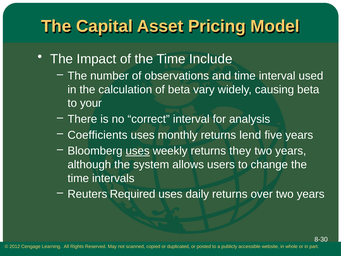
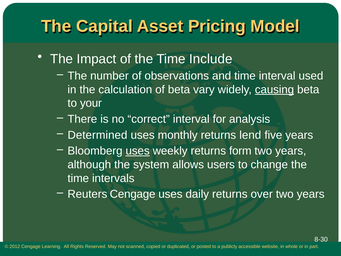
causing underline: none -> present (274, 89)
Coefficients: Coefficients -> Determined (97, 135)
they: they -> form (240, 151)
Reuters Required: Required -> Cengage (133, 194)
